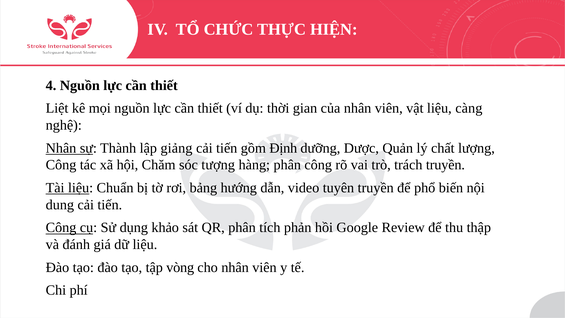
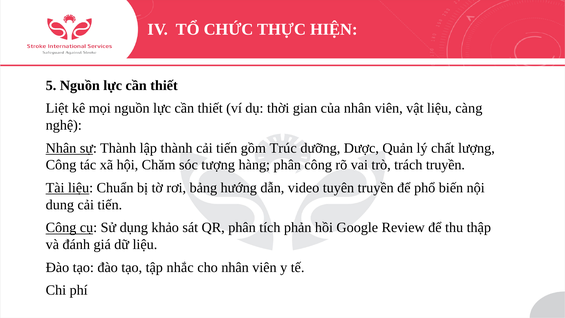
4: 4 -> 5 (51, 85)
lập giảng: giảng -> thành (177, 148)
Định: Định -> Trúc (283, 148)
vòng: vòng -> nhắc (180, 267)
